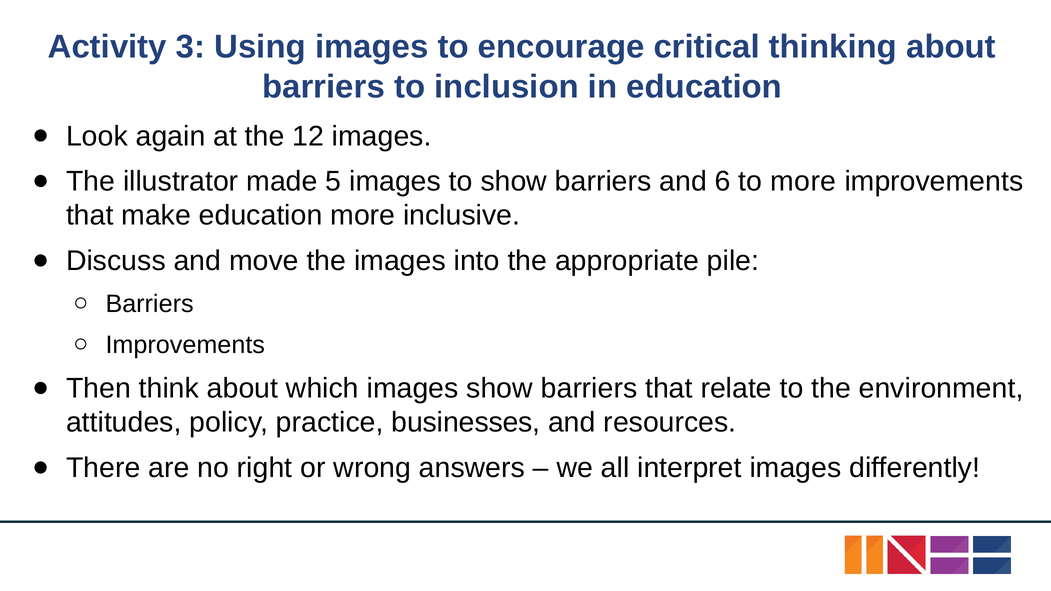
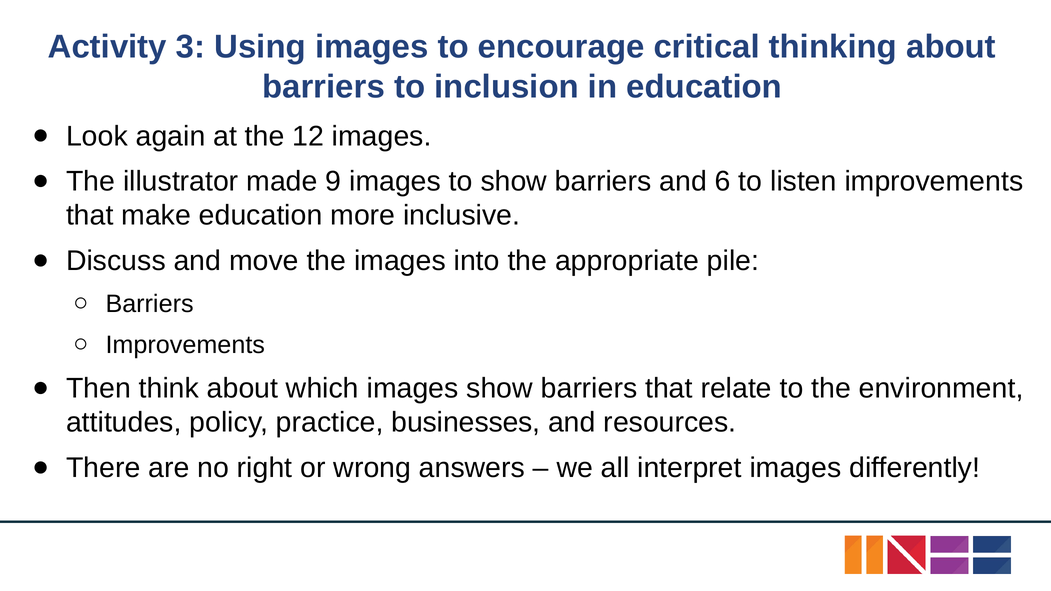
5: 5 -> 9 (333, 181)
to more: more -> listen (803, 181)
